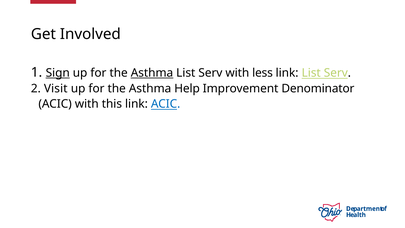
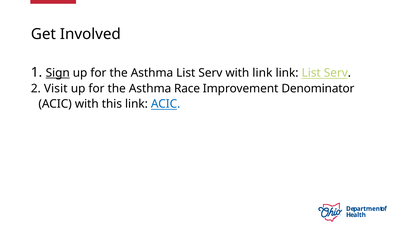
Asthma underline: present -> none (152, 73)
with less: less -> link (262, 73)
Help: Help -> Race (187, 88)
